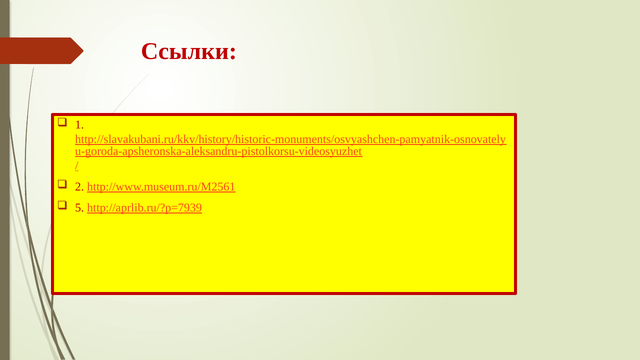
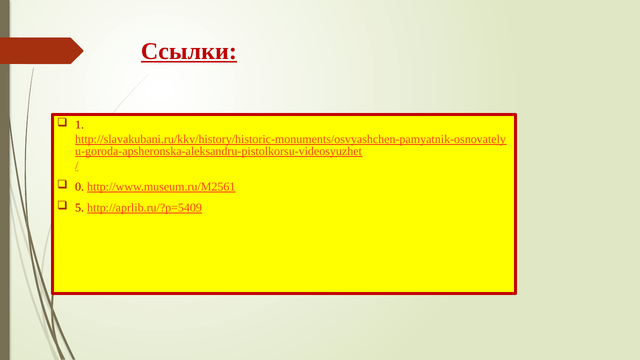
Ссылки underline: none -> present (189, 51)
2: 2 -> 0 (80, 187)
http://aprlib.ru/?p=7939: http://aprlib.ru/?p=7939 -> http://aprlib.ru/?p=5409 (145, 208)
